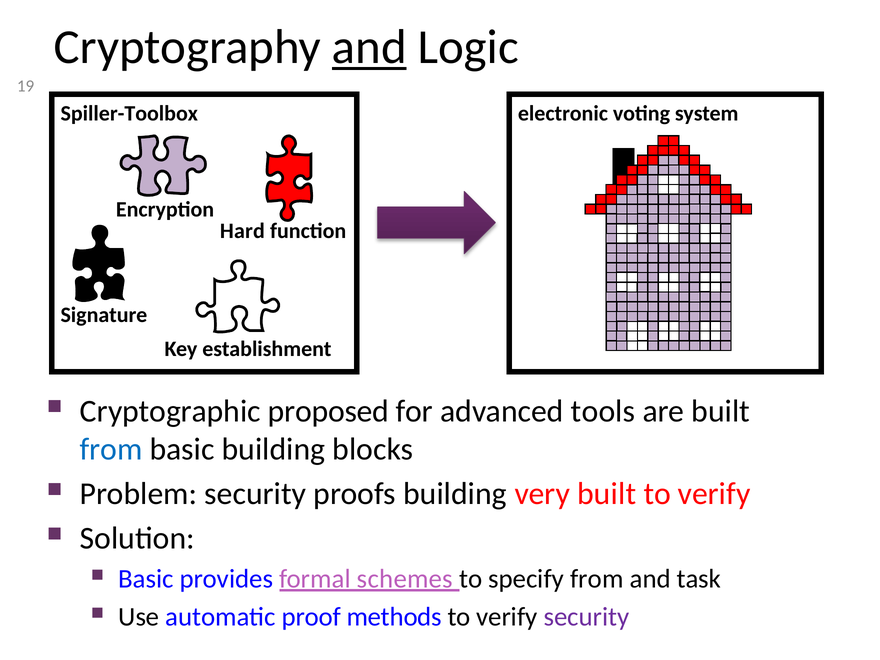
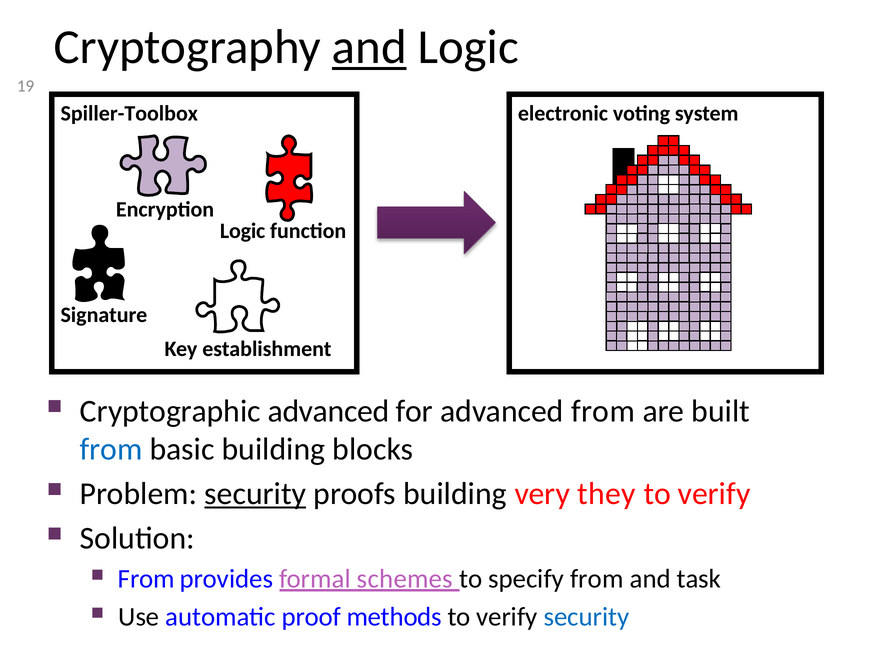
Hard: Hard -> Logic (243, 231)
Cryptographic proposed: proposed -> advanced (329, 411)
advanced tools: tools -> from (603, 411)
security underline: none -> present (255, 494)
very built: built -> they (607, 494)
Basic: Basic -> From (146, 579)
security colour: purple -> blue (586, 617)
